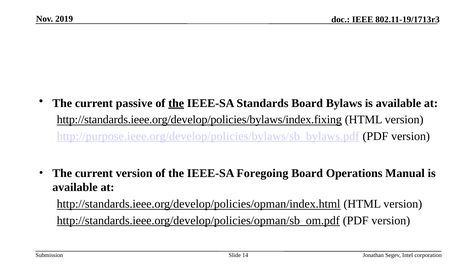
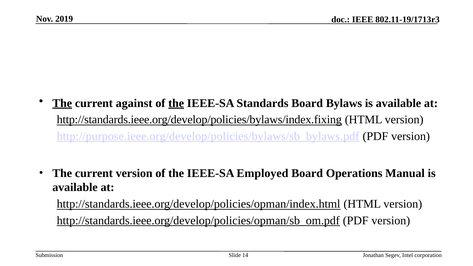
The underline: none -> present (62, 103)
passive: passive -> against (134, 103)
Foregoing: Foregoing -> Employed (262, 173)
